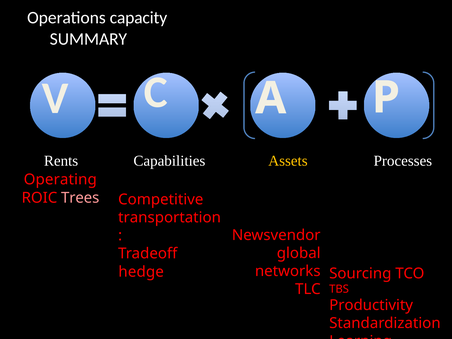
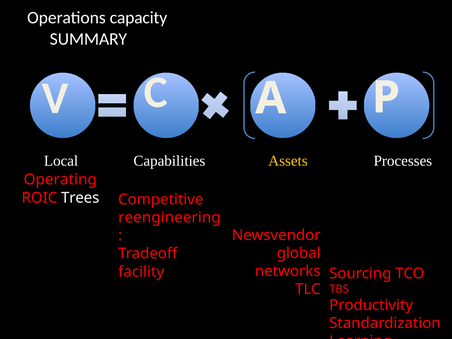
Rents: Rents -> Local (61, 161)
Trees colour: pink -> white (80, 198)
transportation: transportation -> reengineering (169, 217)
hedge: hedge -> facility (141, 272)
